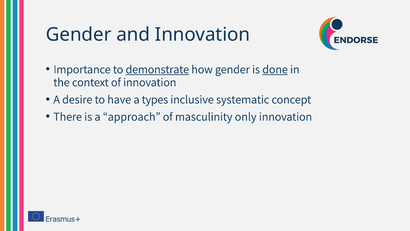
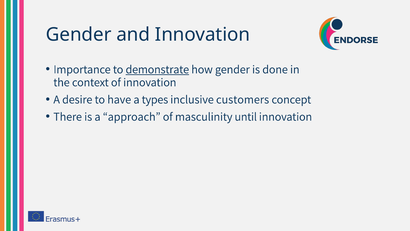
done underline: present -> none (275, 69)
systematic: systematic -> customers (243, 99)
only: only -> until (246, 117)
